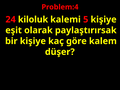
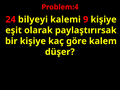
kiloluk: kiloluk -> bilyeyi (33, 19)
5: 5 -> 9 (86, 19)
